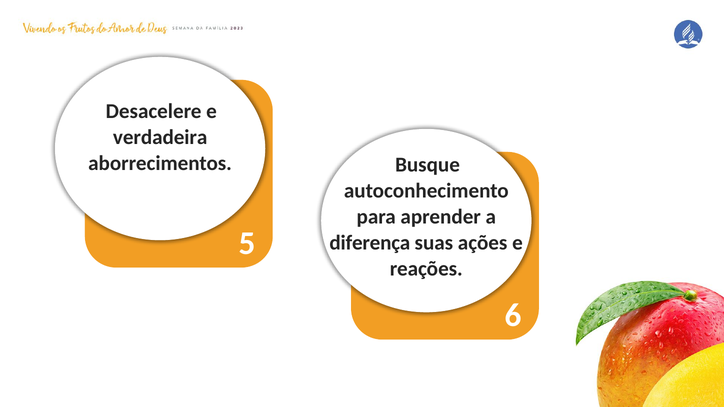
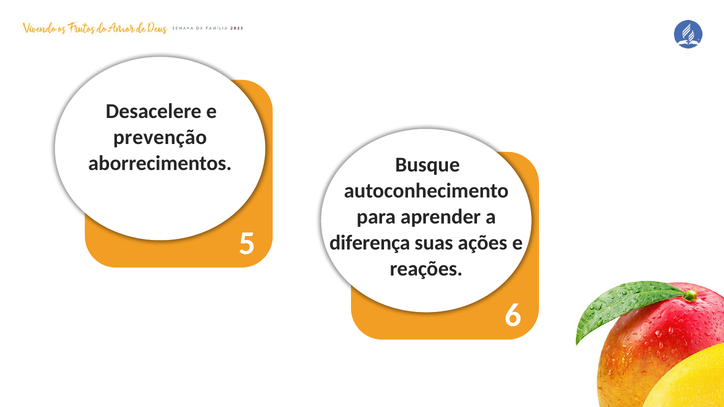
verdadeira: verdadeira -> prevenção (160, 137)
